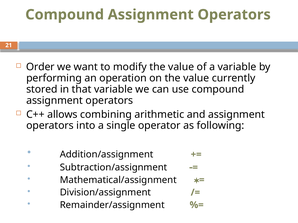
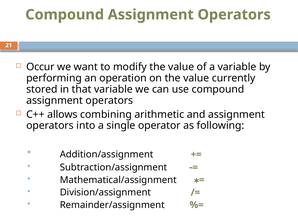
Order: Order -> Occur (40, 67)
